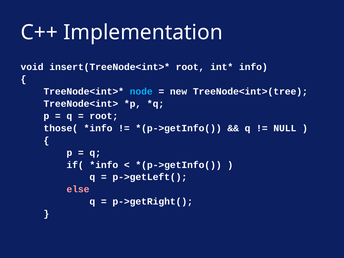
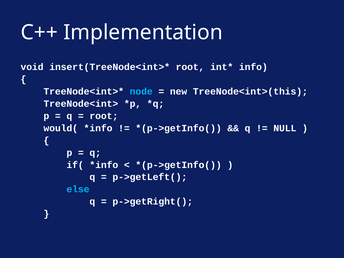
TreeNode<int>(tree: TreeNode<int>(tree -> TreeNode<int>(this (250, 91)
those(: those( -> would( (61, 128)
else colour: pink -> light blue (78, 189)
